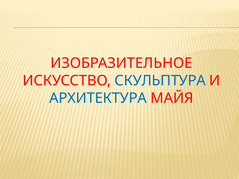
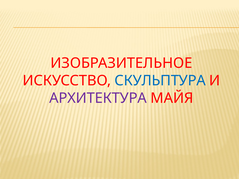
АРХИТЕКТУРА colour: blue -> purple (98, 98)
